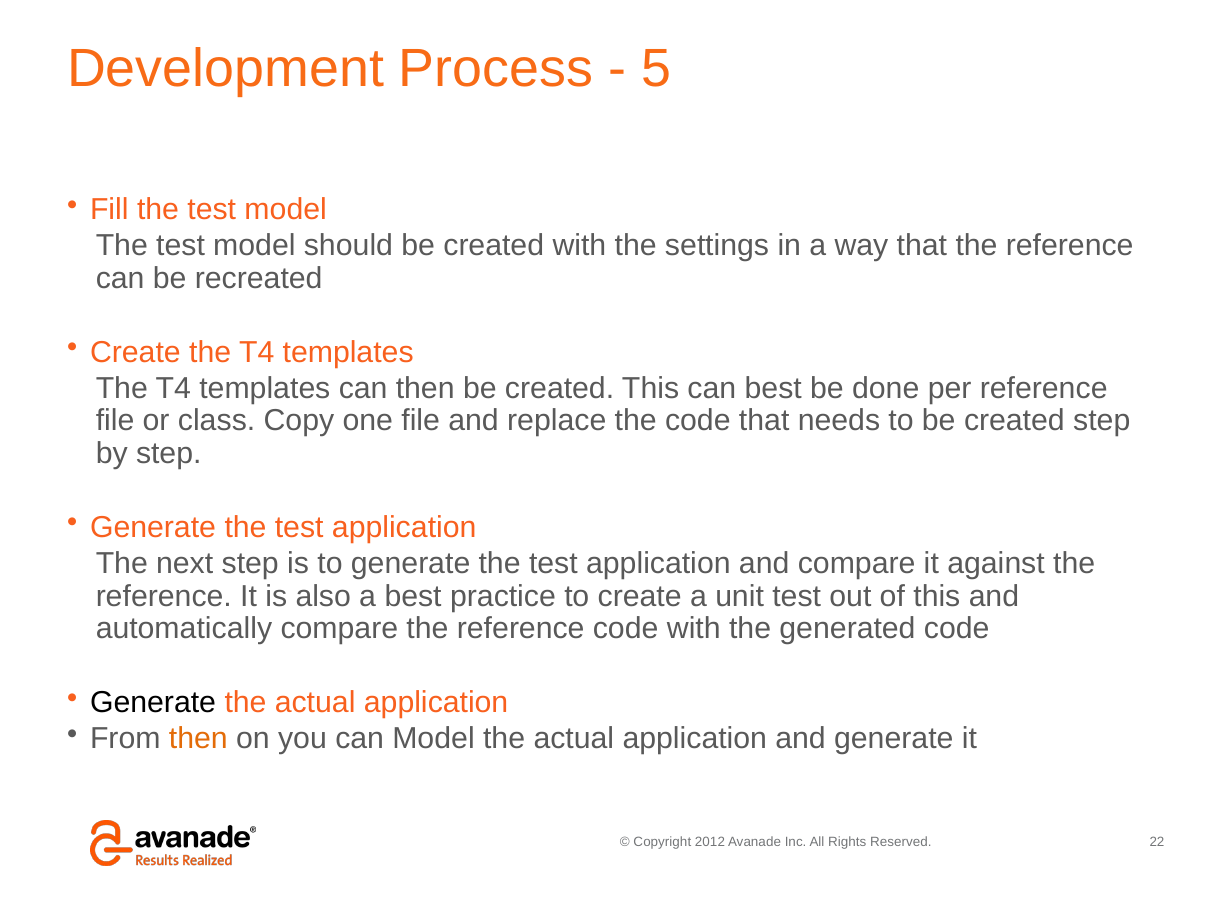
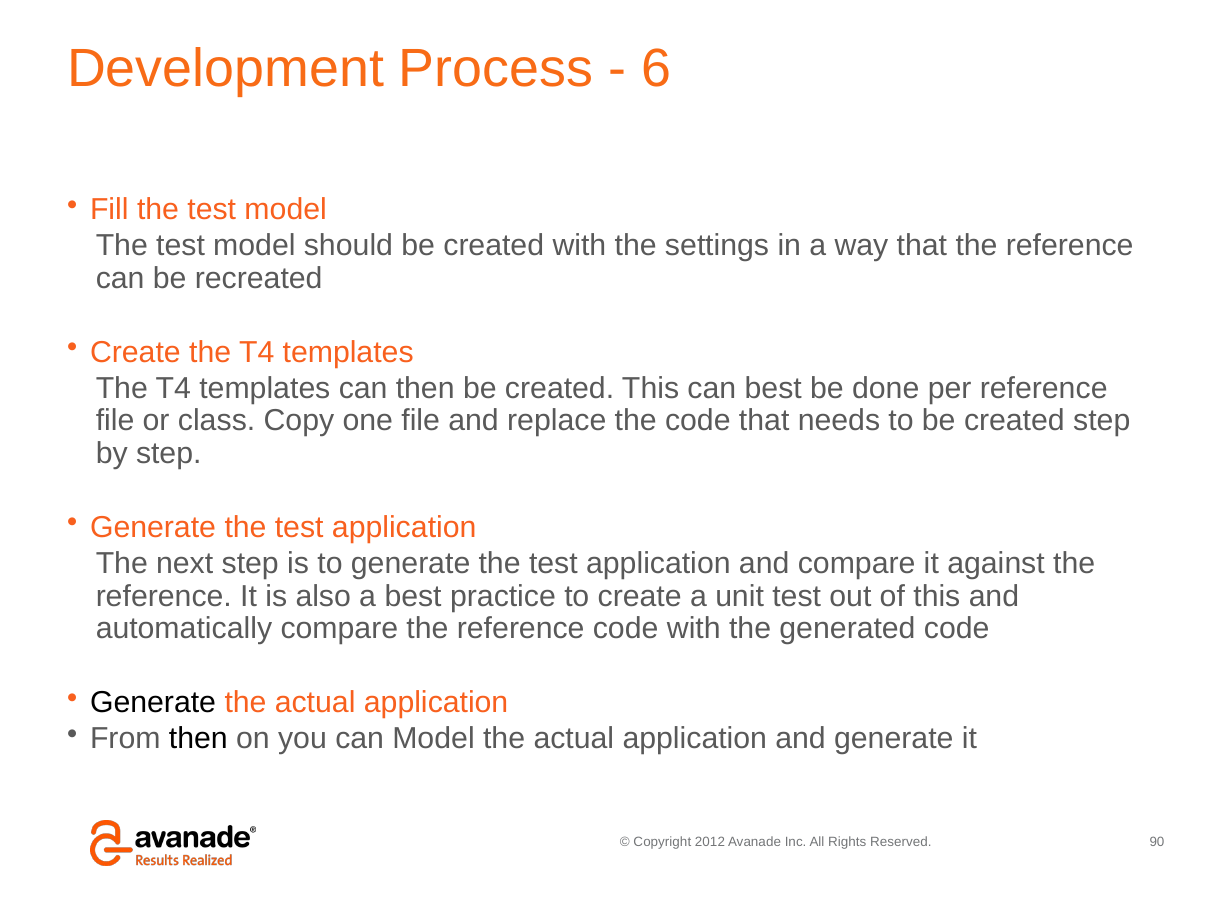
5: 5 -> 6 (656, 69)
then colour: orange -> black (198, 738)
22: 22 -> 90 (1157, 841)
